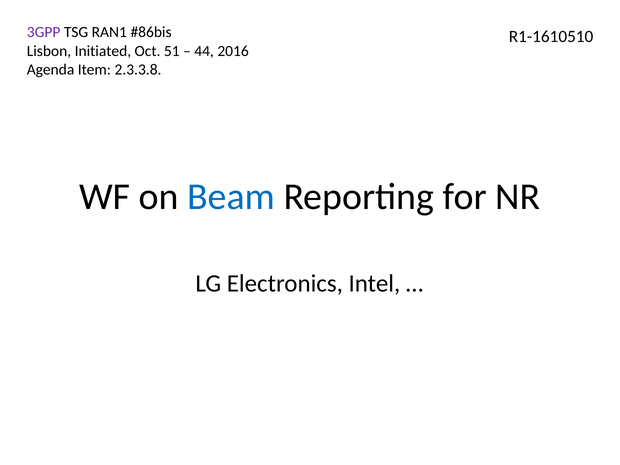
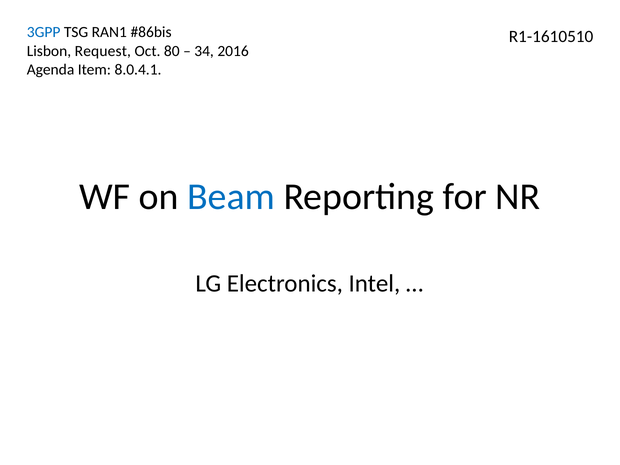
3GPP colour: purple -> blue (44, 32)
Initiated: Initiated -> Request (103, 51)
51: 51 -> 80 (172, 51)
44: 44 -> 34 (204, 51)
2.3.3.8: 2.3.3.8 -> 8.0.4.1 (138, 70)
